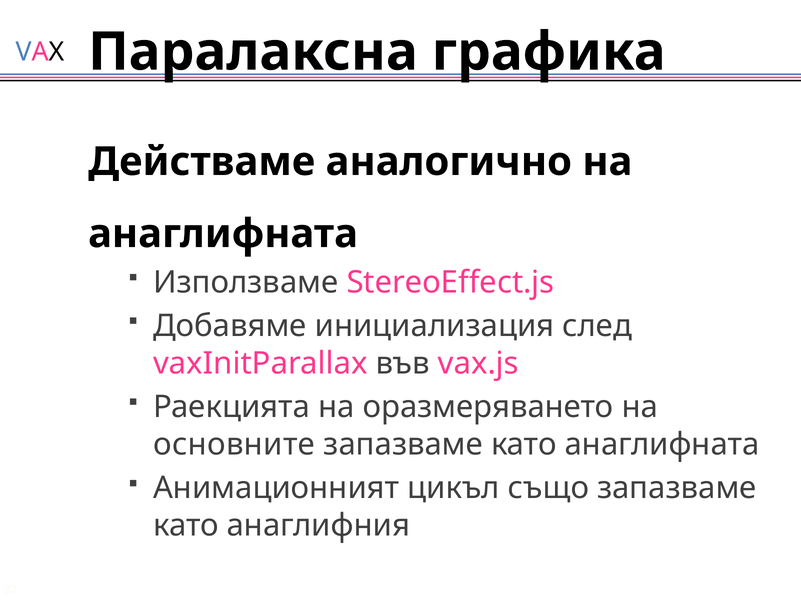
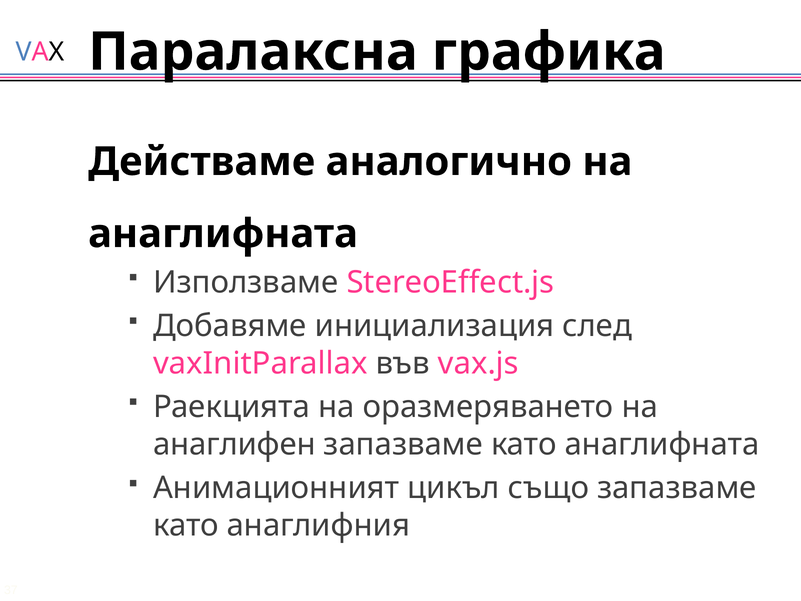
основните: основните -> анаглифен (234, 444)
